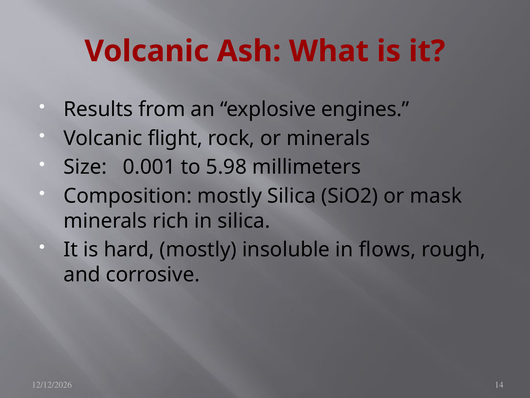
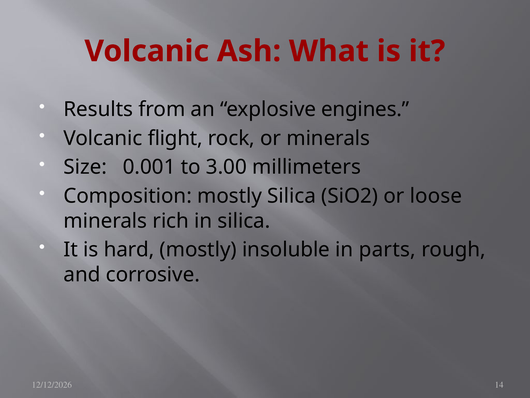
5.98: 5.98 -> 3.00 (226, 167)
mask: mask -> loose (436, 196)
flows: flows -> parts (387, 249)
